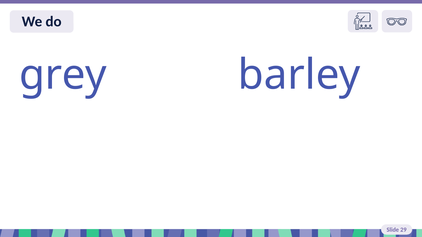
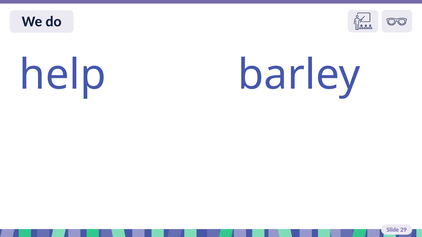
grey: grey -> help (63, 75)
